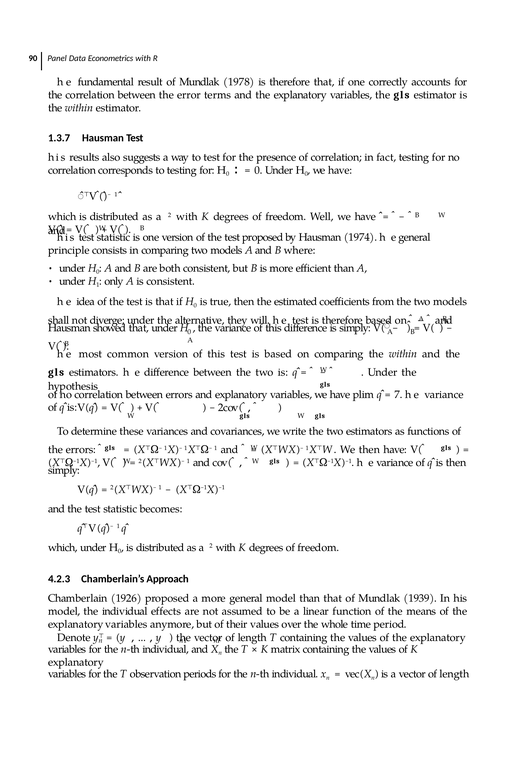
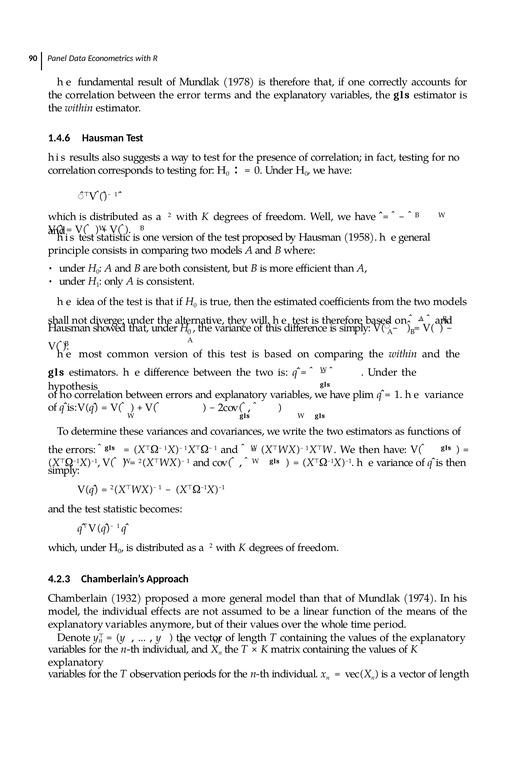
1.3.7: 1.3.7 -> 1.4.6 (59, 138)
1974: 1974 -> 1958 (360, 237)
7: 7 -> 1 (399, 394)
1926: 1926 -> 1932 (126, 598)
1939: 1939 -> 1974 (420, 598)
